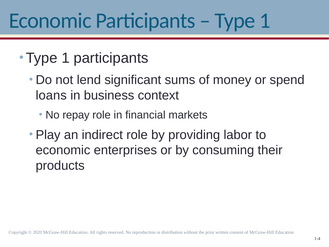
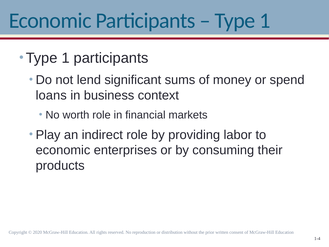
repay: repay -> worth (76, 115)
